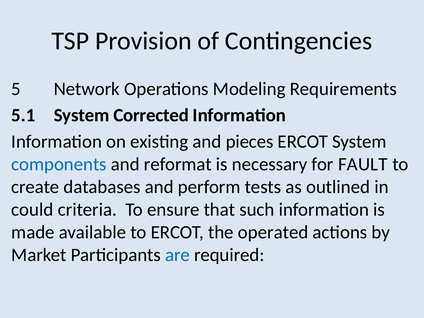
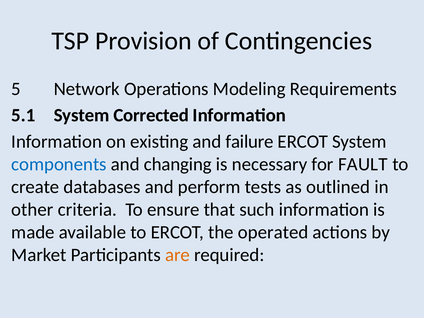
pieces: pieces -> failure (250, 142)
reformat: reformat -> changing (178, 164)
could: could -> other (32, 210)
are colour: blue -> orange (177, 255)
